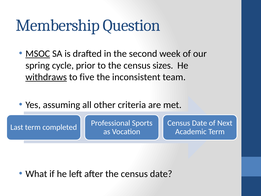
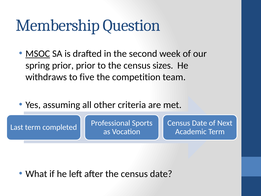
spring cycle: cycle -> prior (63, 65)
withdraws underline: present -> none (46, 77)
inconsistent: inconsistent -> competition (136, 77)
